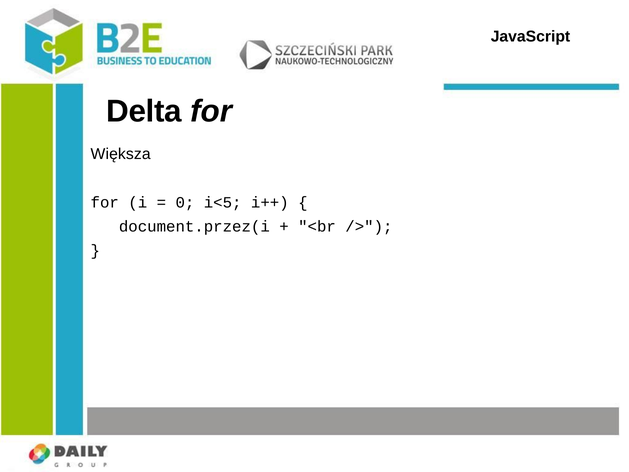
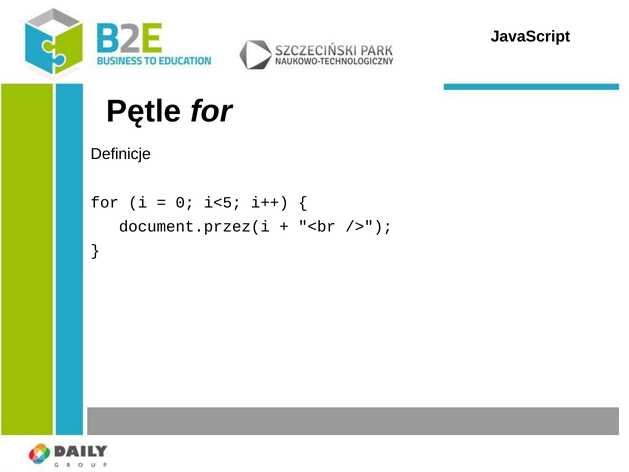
Delta: Delta -> Pętle (144, 111)
Większa: Większa -> Definicje (121, 154)
